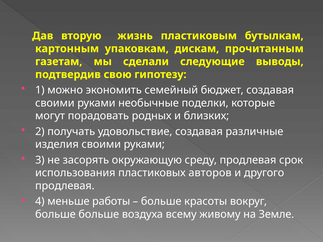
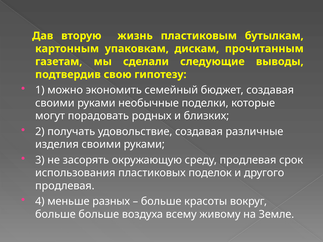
авторов: авторов -> поделок (210, 173)
работы: работы -> разных (111, 202)
